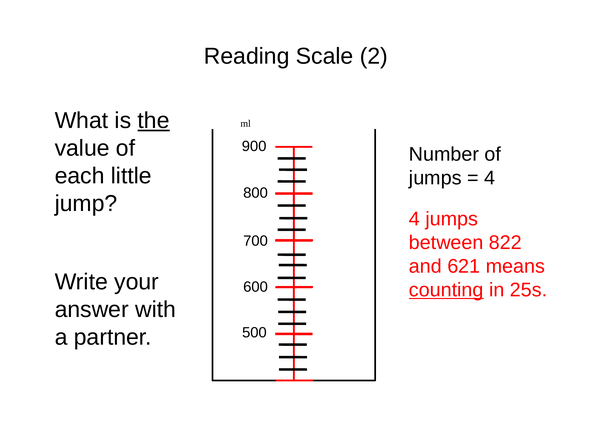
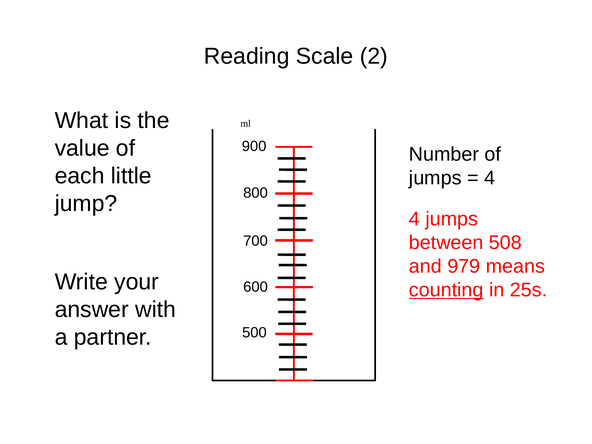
the underline: present -> none (154, 121)
822: 822 -> 508 (505, 243)
621: 621 -> 979 (464, 266)
